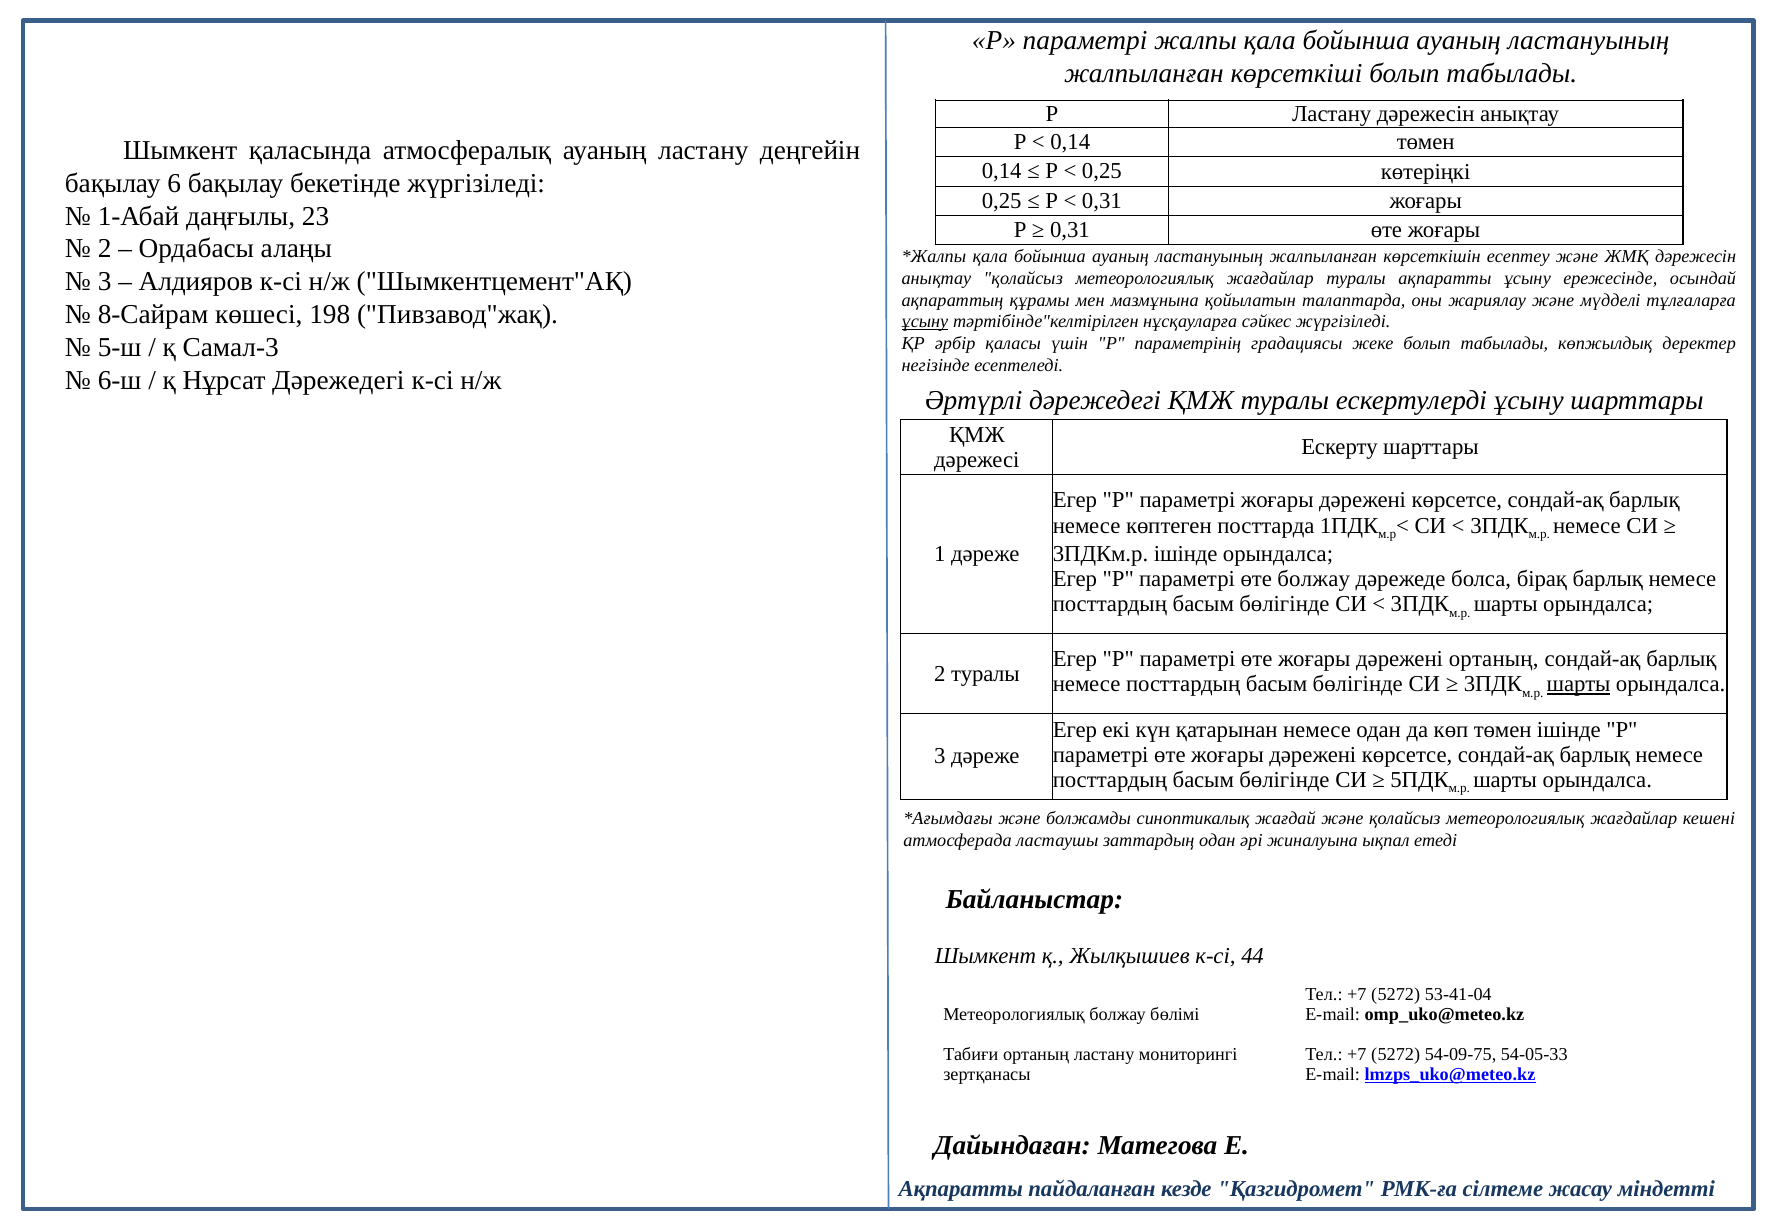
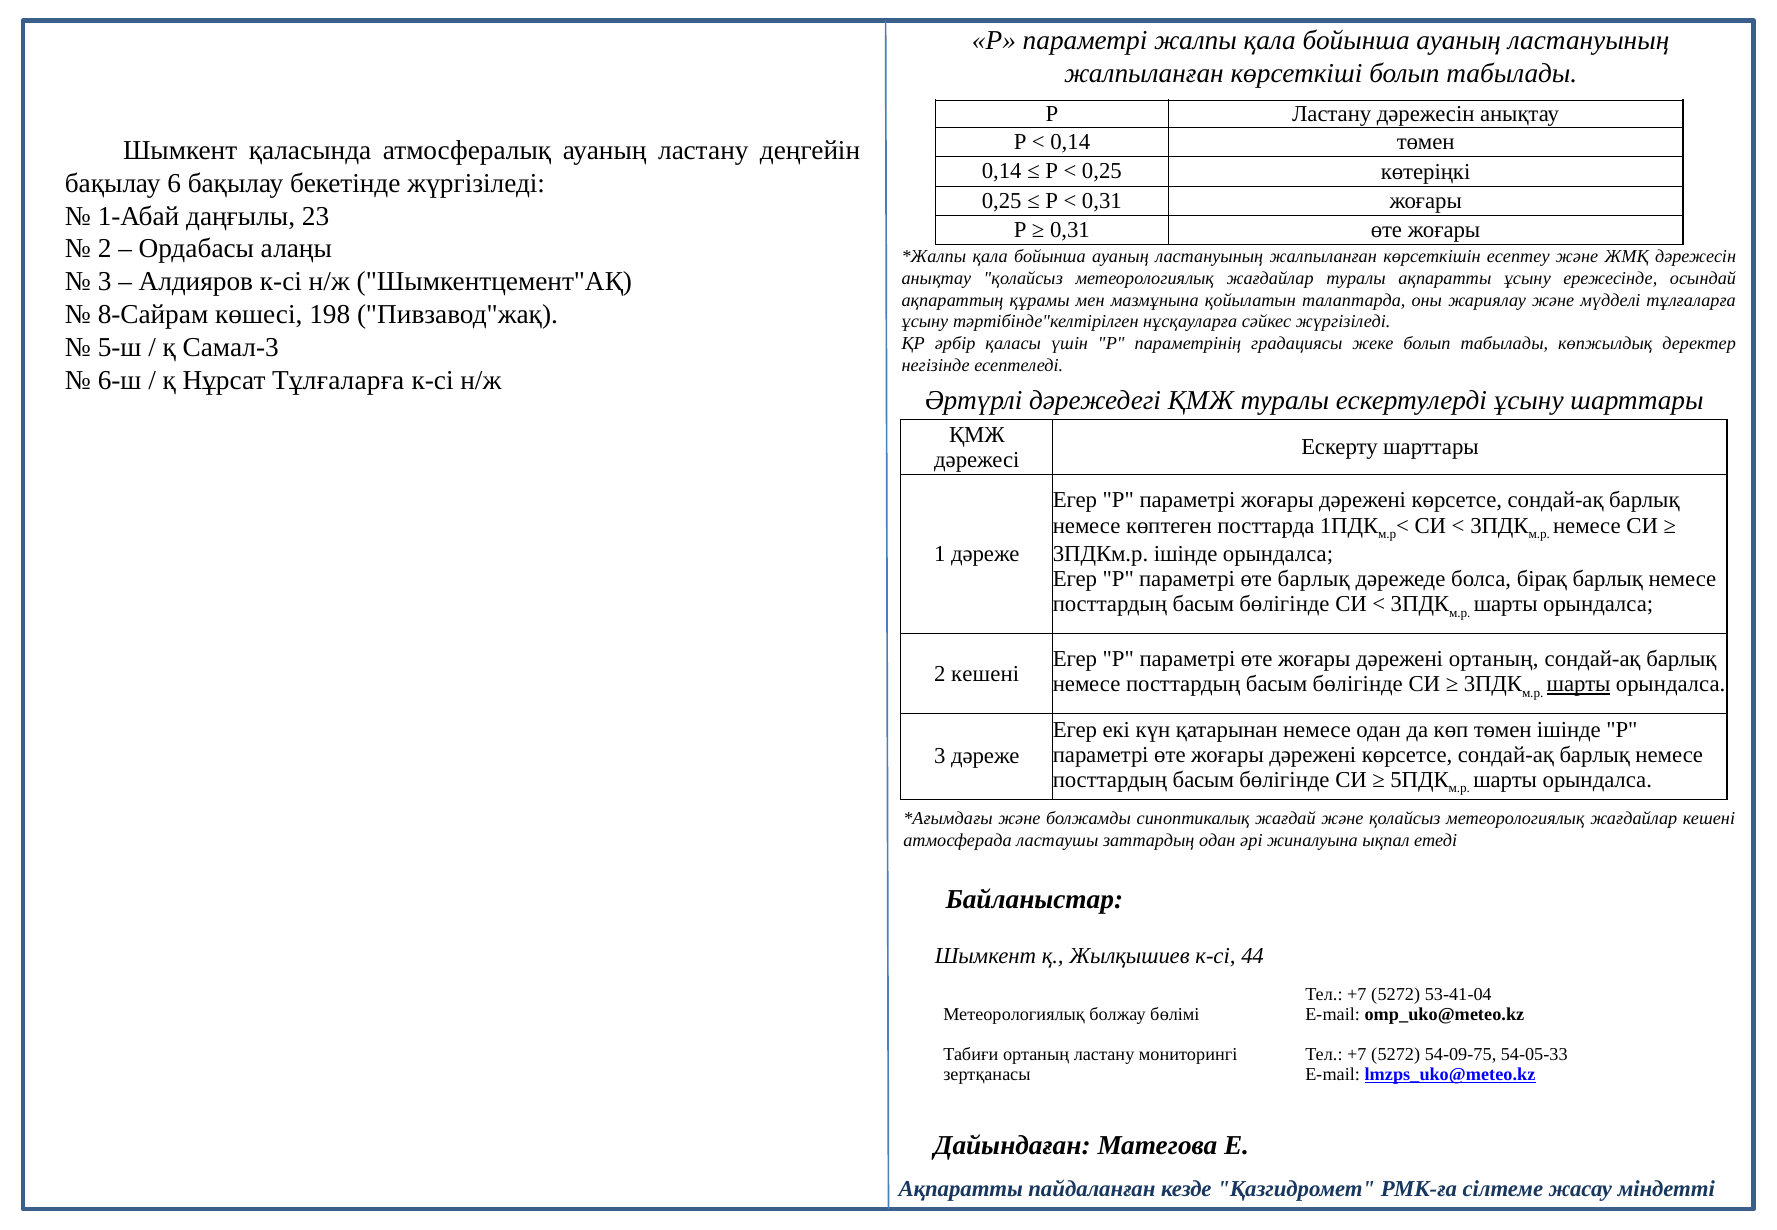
ұсыну underline: present -> none (925, 322)
Нұрсат Дәрежедегі: Дәрежедегі -> Тұлғаларға (338, 380)
өте болжау: болжау -> барлық (1314, 579)
2 туралы: туралы -> кешені (985, 674)
